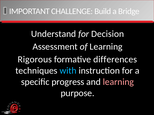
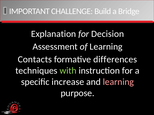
Understand: Understand -> Explanation (54, 34)
Rigorous: Rigorous -> Contacts (35, 60)
with colour: light blue -> light green (68, 71)
progress: progress -> increase (68, 82)
